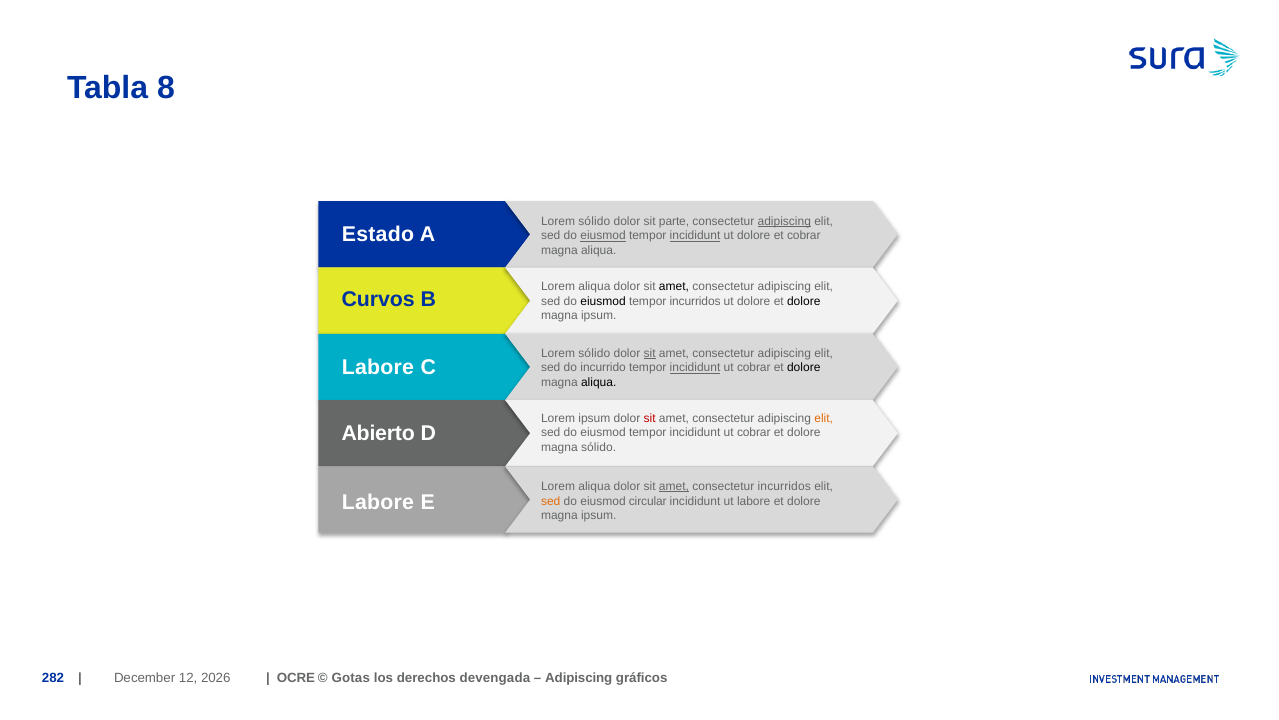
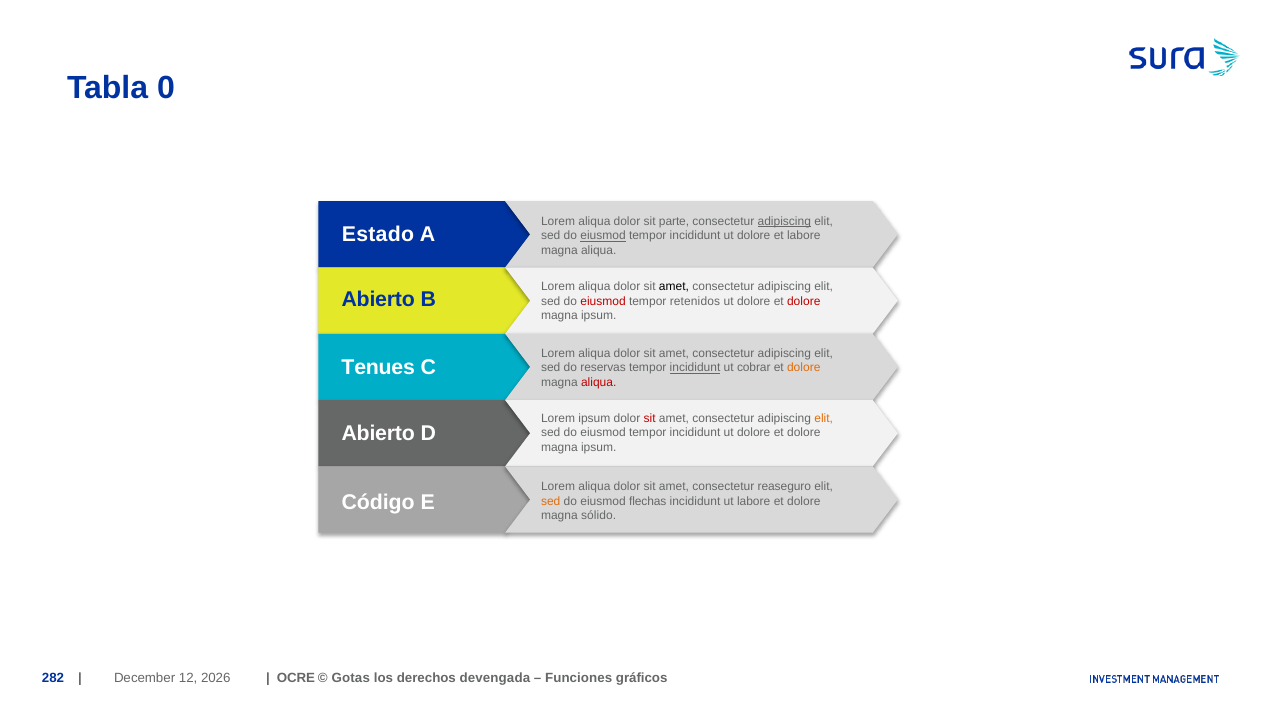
8: 8 -> 0 (166, 88)
sólido: sólido -> aliqua (594, 221)
incididunt underline: present -> none (695, 236)
et cobrar: cobrar -> labore (804, 236)
Curvos: Curvos -> Abierto (378, 300)
eiusmod colour: black -> red (603, 301)
tempor incurridos: incurridos -> retenidos (695, 301)
dolore colour: black -> red (804, 301)
sólido: sólido -> aliqua (594, 353)
sit underline: present -> none (650, 353)
Labore: Labore -> Tenues (378, 367)
incurrido: incurrido -> reservas (603, 368)
dolore colour: black -> orange (804, 368)
aliqua colour: black -> red (599, 382)
cobrar: cobrar -> dolore (754, 433)
sólido: sólido -> ipsum (599, 447)
amet underline: present -> none (674, 486)
consectetur incurridos: incurridos -> reaseguro (784, 486)
Labore: Labore -> Código (378, 502)
circular: circular -> flechas (648, 501)
ipsum: ipsum -> sólido (599, 515)
Adipiscing: Adipiscing -> Funciones (579, 677)
